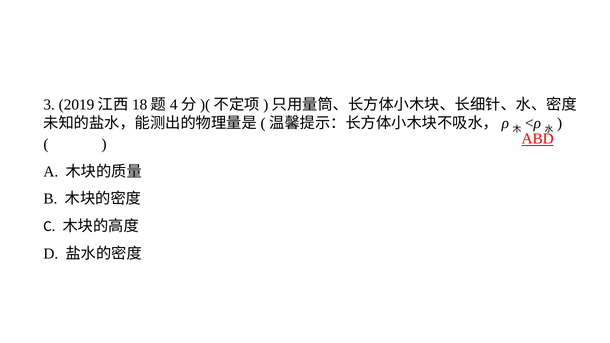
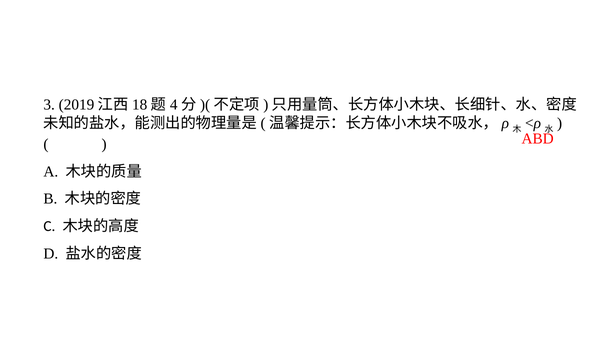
ABD underline: present -> none (538, 139)
